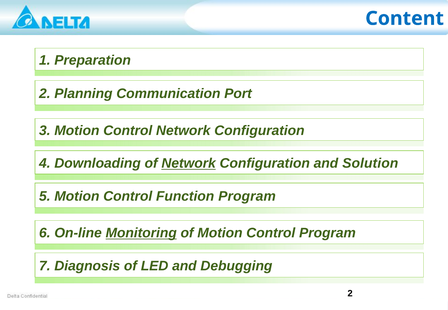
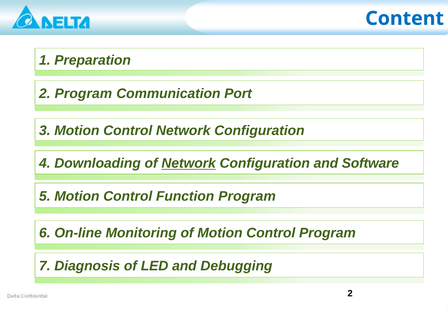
2 Planning: Planning -> Program (83, 94)
Solution: Solution -> Software (370, 163)
Monitoring underline: present -> none (141, 233)
